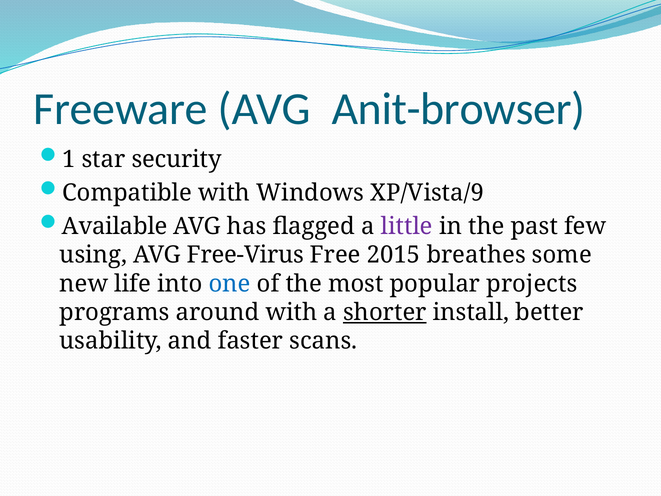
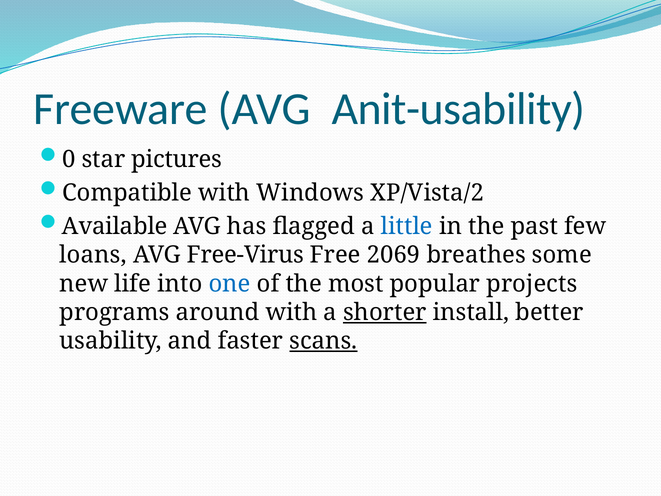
Anit-browser: Anit-browser -> Anit-usability (458, 109)
1: 1 -> 0 (69, 159)
security: security -> pictures (177, 159)
XP/Vista/9: XP/Vista/9 -> XP/Vista/2 (427, 193)
little colour: purple -> blue (407, 226)
using: using -> loans (93, 255)
2015: 2015 -> 2069 (394, 255)
scans underline: none -> present (323, 341)
